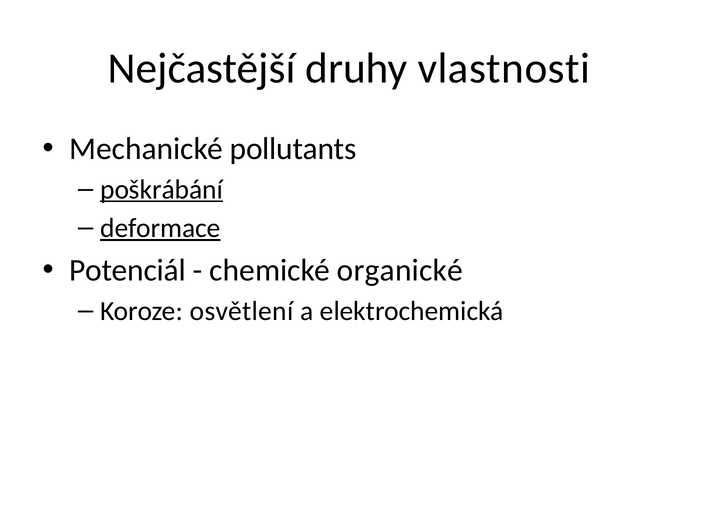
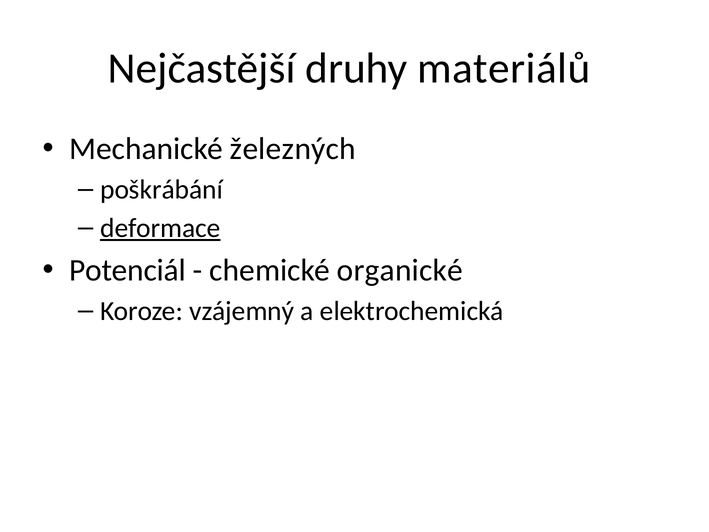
vlastnosti: vlastnosti -> materiálů (504, 69)
pollutants: pollutants -> železných (293, 149)
poškrábání underline: present -> none (162, 189)
osvětlení: osvětlení -> vzájemný (242, 311)
